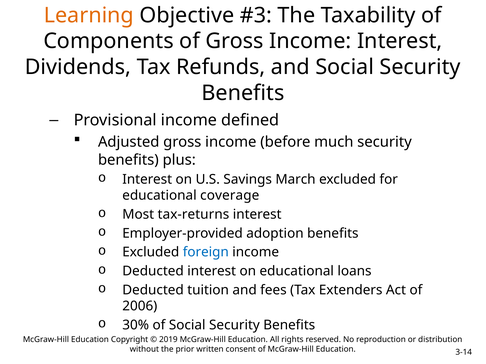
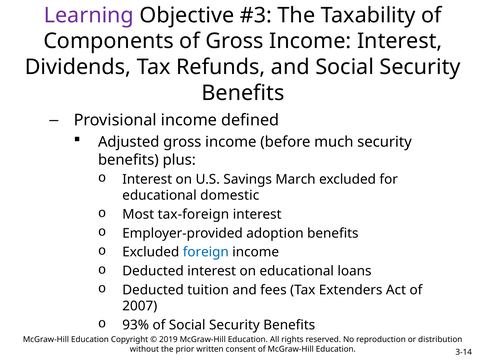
Learning colour: orange -> purple (89, 15)
coverage: coverage -> domestic (230, 196)
tax-returns: tax-returns -> tax-foreign (193, 215)
2006: 2006 -> 2007 (140, 307)
30%: 30% -> 93% (136, 325)
